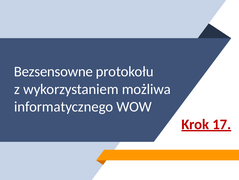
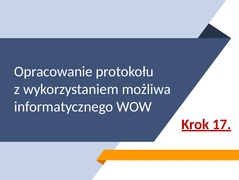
Bezsensowne: Bezsensowne -> Opracowanie (53, 71)
